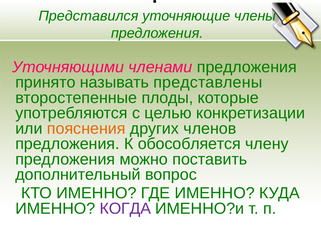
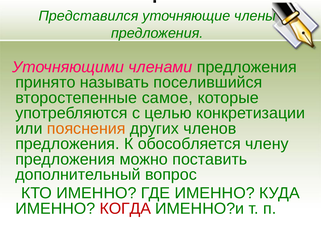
представлены: представлены -> поселившийся (208, 83)
плоды: плоды -> самое (167, 98)
КОГДА colour: purple -> red (125, 209)
